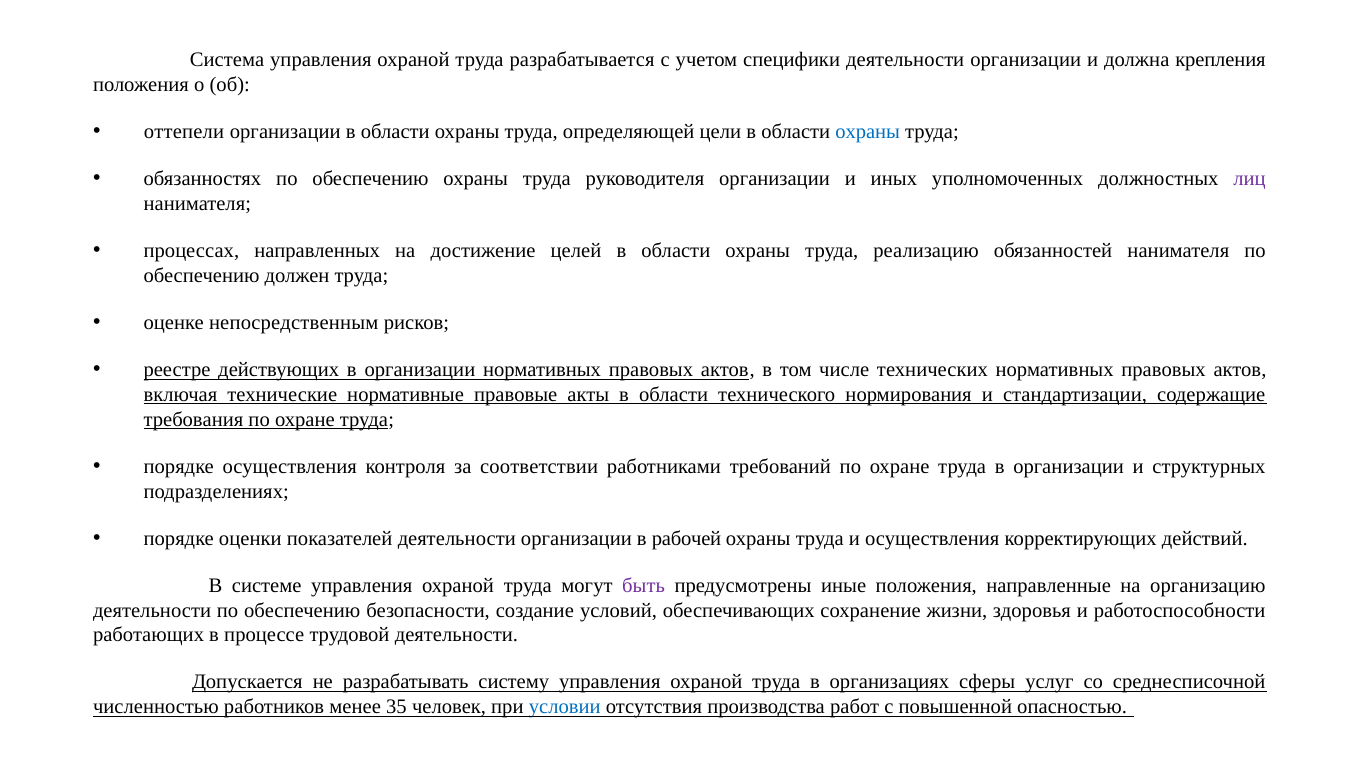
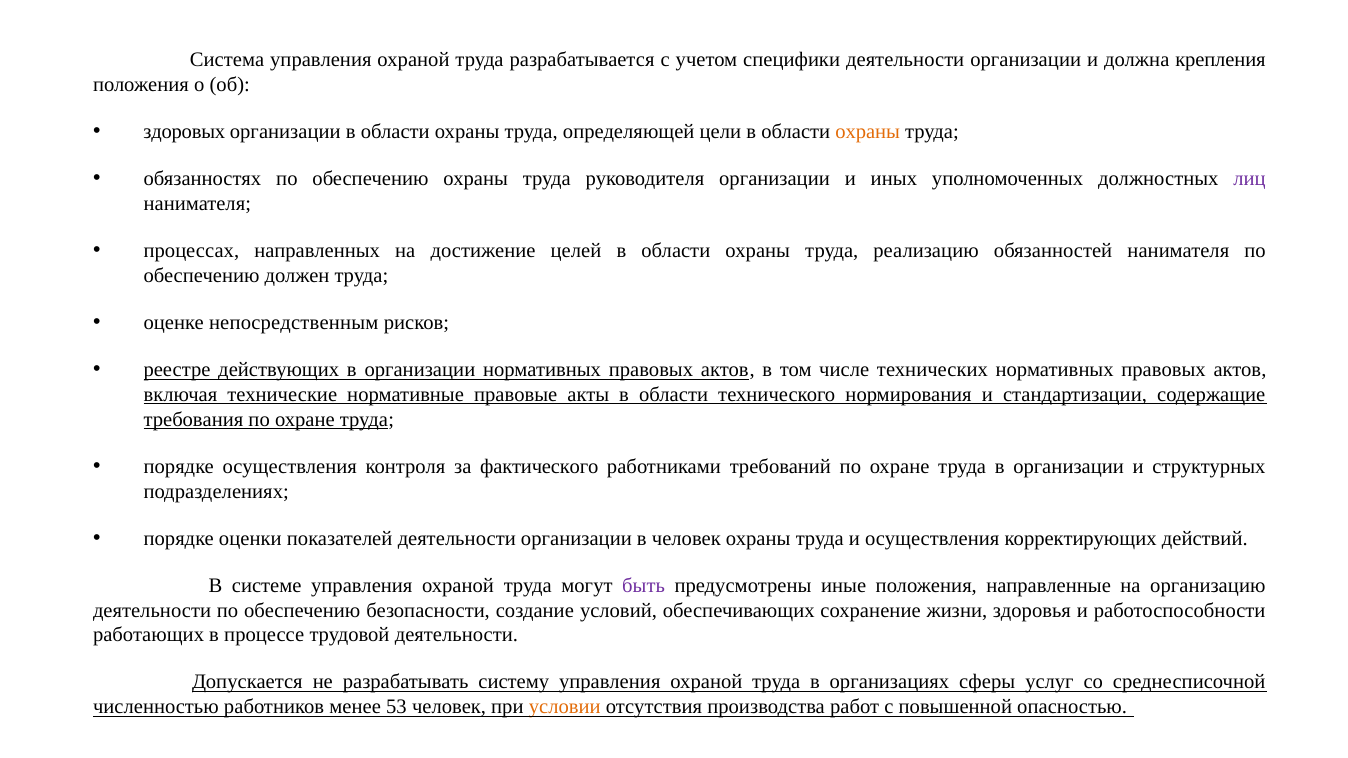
оттепели: оттепели -> здоровых (184, 132)
охраны colour: blue -> orange (868, 132)
соответствии: соответствии -> фактического (539, 467)
в рабочей: рабочей -> человек (686, 539)
35: 35 -> 53 (396, 707)
условии colour: blue -> orange (565, 707)
